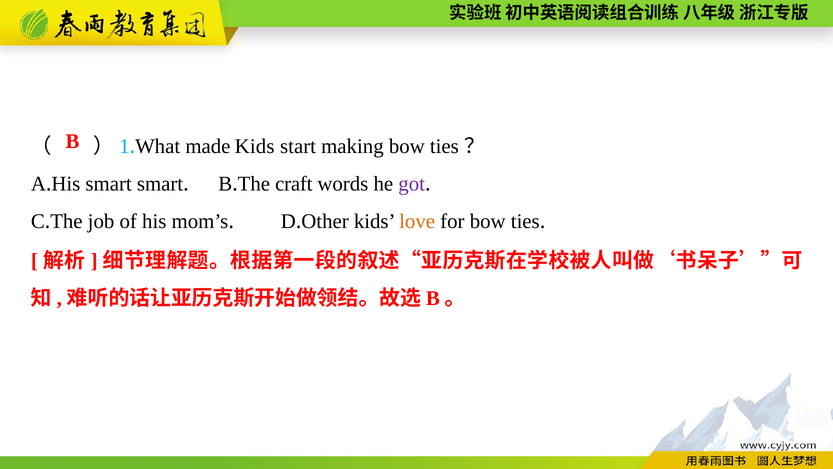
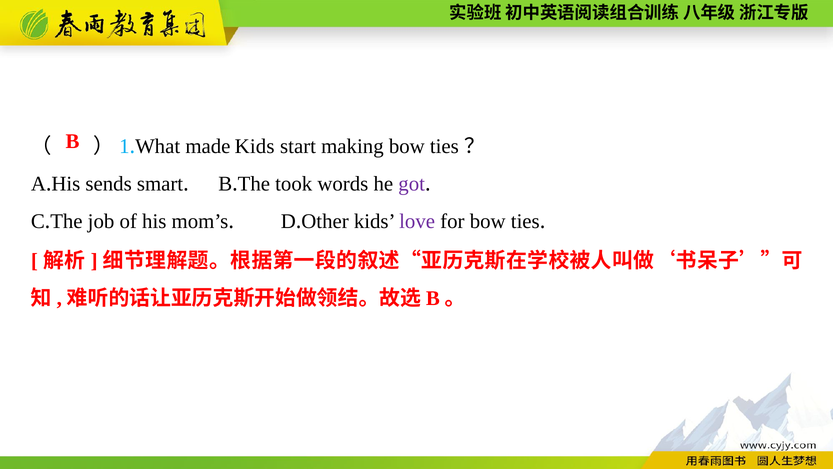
His smart: smart -> sends (109, 184)
craft: craft -> took (294, 184)
love colour: orange -> purple (417, 221)
